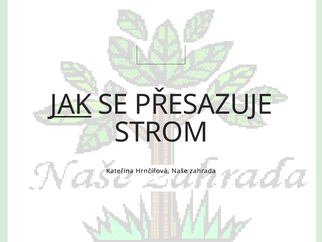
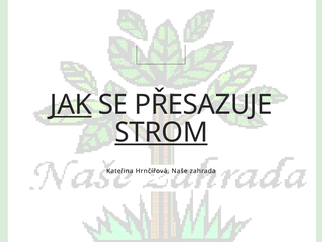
STROM underline: none -> present (161, 132)
